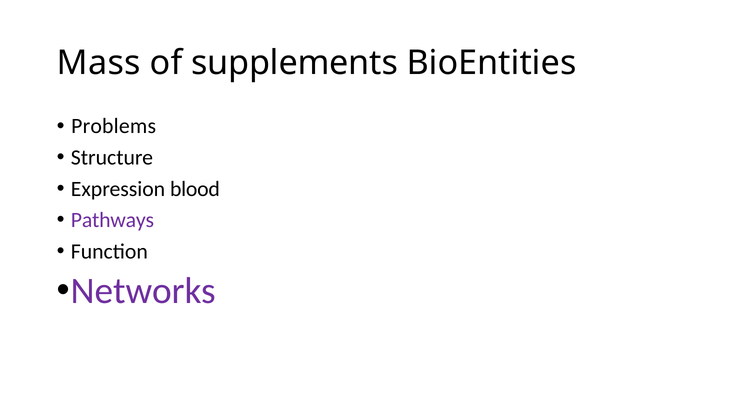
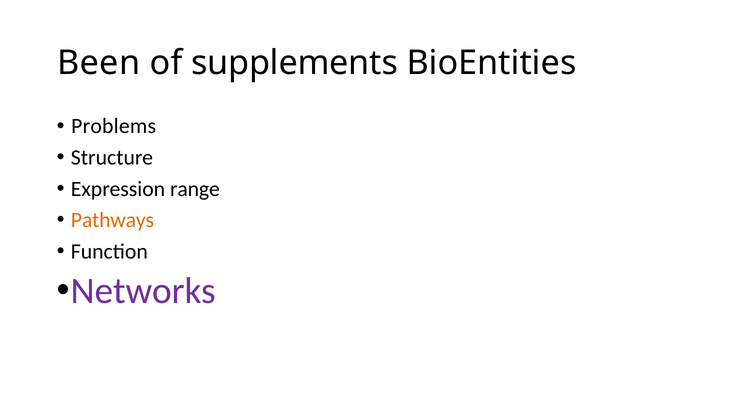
Mass: Mass -> Been (99, 63)
blood: blood -> range (195, 189)
Pathways colour: purple -> orange (112, 220)
